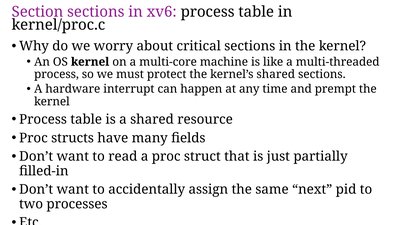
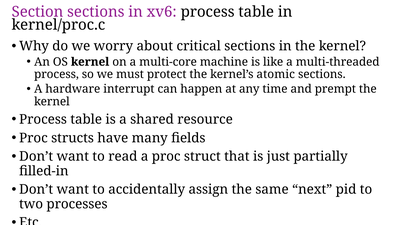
kernel’s shared: shared -> atomic (276, 74)
